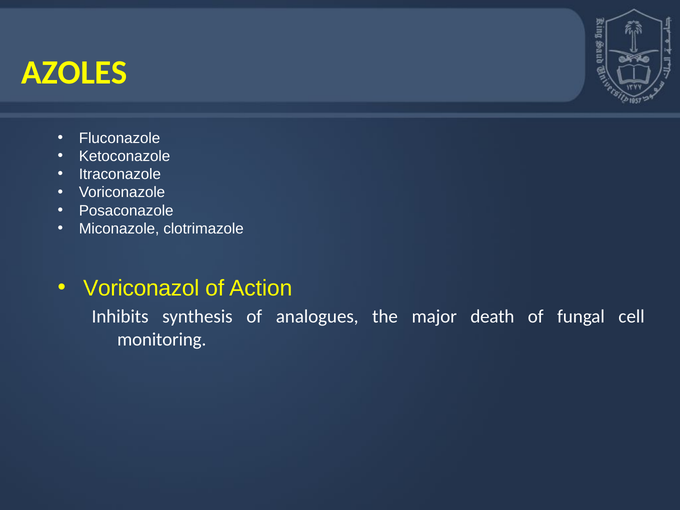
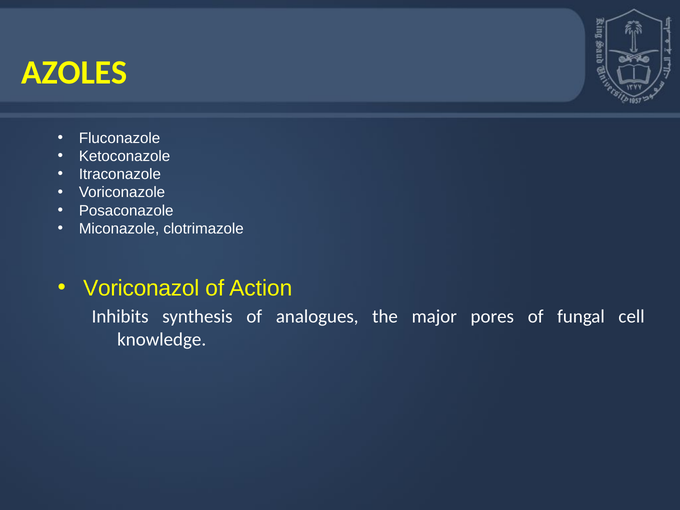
death: death -> pores (492, 317)
monitoring: monitoring -> knowledge (162, 339)
